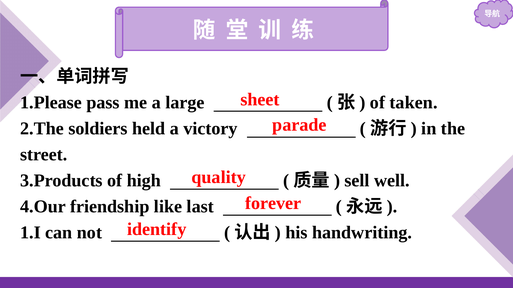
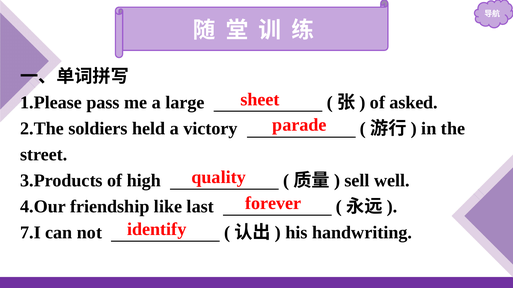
taken: taken -> asked (414, 103)
1.I: 1.I -> 7.I (30, 233)
